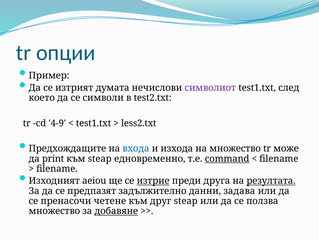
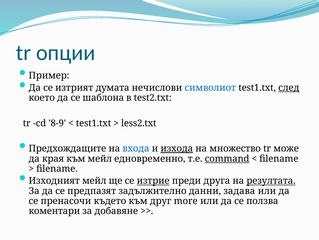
символиот colour: purple -> blue (210, 87)
след underline: none -> present (289, 87)
символи: символи -> шаблона (103, 97)
4-9: 4-9 -> 8-9 (57, 123)
изхода underline: none -> present (177, 148)
print: print -> края (53, 158)
към steap: steap -> мейл (100, 158)
Изходният aeiou: aeiou -> мейл (94, 180)
четене: четене -> където (110, 200)
друг steap: steap -> more (186, 200)
множество: множество -> коментари (54, 210)
добавяне underline: present -> none (116, 210)
